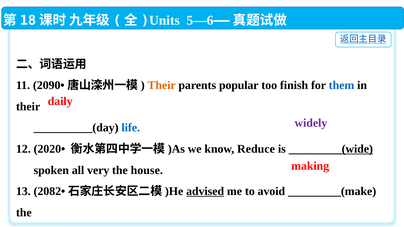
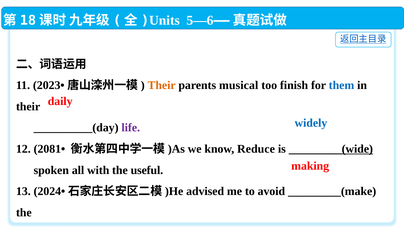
2090•: 2090• -> 2023• (49, 85)
popular: popular -> musical (239, 85)
widely colour: purple -> blue (311, 123)
life colour: blue -> purple (131, 128)
2020•: 2020• -> 2081• (49, 149)
very: very -> with (98, 170)
house: house -> useful (147, 170)
2082•: 2082• -> 2024• (49, 192)
advised underline: present -> none (205, 192)
